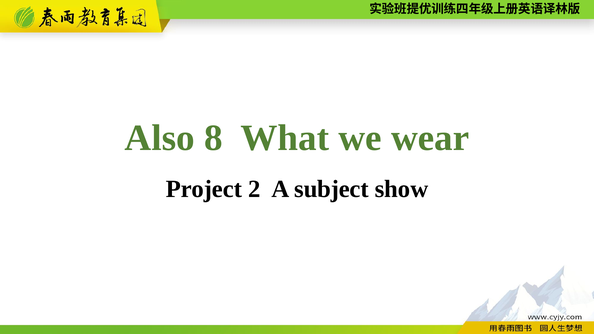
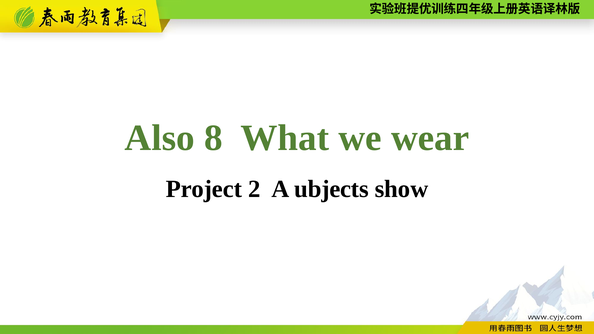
subject: subject -> ubjects (331, 189)
